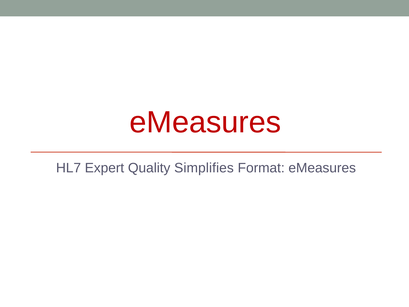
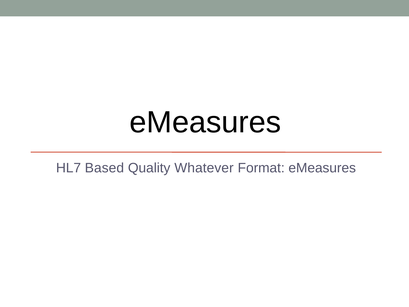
eMeasures colour: red -> black (205, 122)
Expert: Expert -> Based (104, 168)
Simplifies: Simplifies -> Whatever (204, 168)
